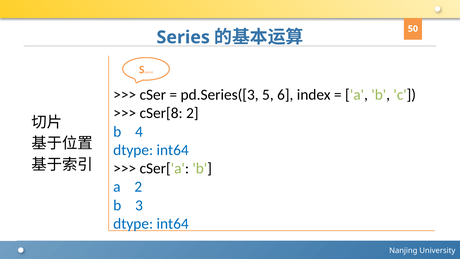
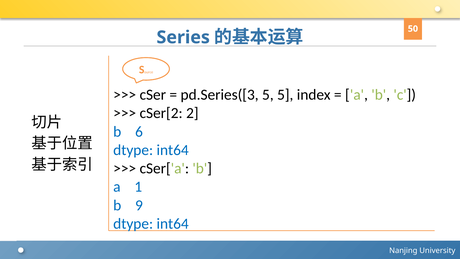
5 6: 6 -> 5 (285, 95)
cSer[8: cSer[8 -> cSer[2 (161, 113)
4: 4 -> 6 (139, 132)
a 2: 2 -> 1 (138, 187)
3: 3 -> 9 (139, 205)
